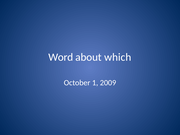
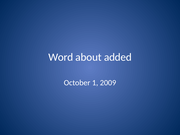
which: which -> added (118, 57)
